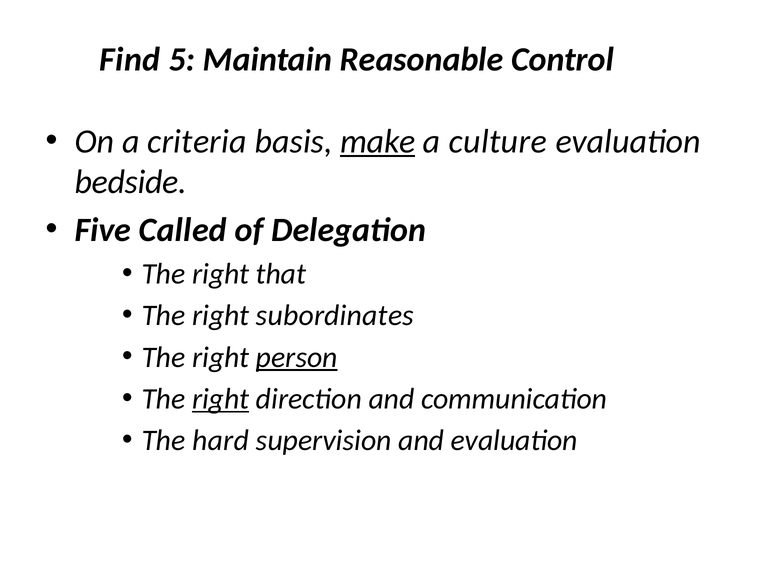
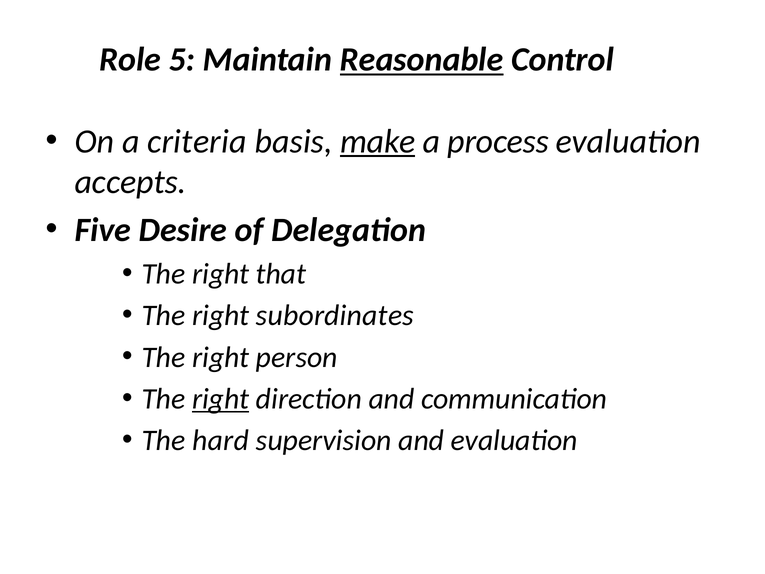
Find: Find -> Role (130, 60)
Reasonable underline: none -> present (422, 60)
culture: culture -> process (498, 141)
bedside: bedside -> accepts (131, 182)
Called: Called -> Desire (183, 230)
person underline: present -> none (297, 357)
